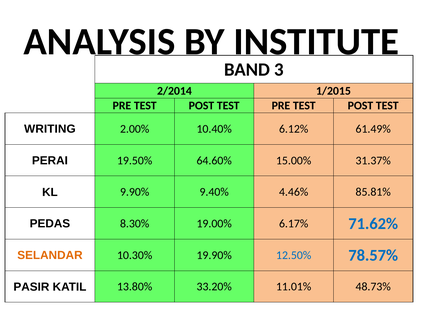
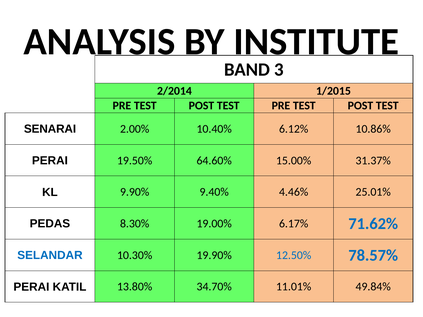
WRITING: WRITING -> SENARAI (50, 129)
61.49%: 61.49% -> 10.86% (373, 129)
85.81%: 85.81% -> 25.01% (373, 192)
SELANDAR colour: orange -> blue (50, 255)
PASIR: PASIR -> PERAI (31, 287)
33.20%: 33.20% -> 34.70% (214, 287)
48.73%: 48.73% -> 49.84% (373, 287)
